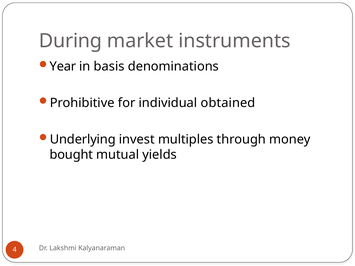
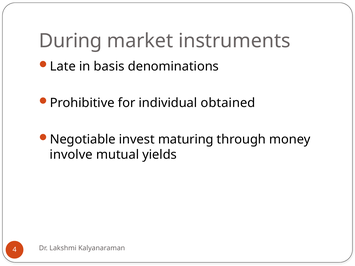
Year: Year -> Late (63, 67)
Underlying: Underlying -> Negotiable (83, 140)
multiples: multiples -> maturing (186, 140)
bought: bought -> involve (71, 155)
